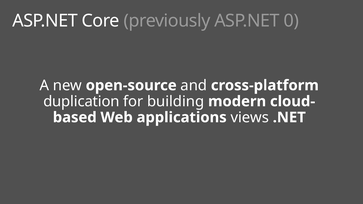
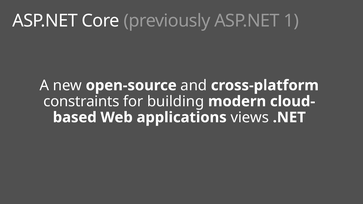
0: 0 -> 1 (291, 21)
duplication: duplication -> constraints (81, 101)
